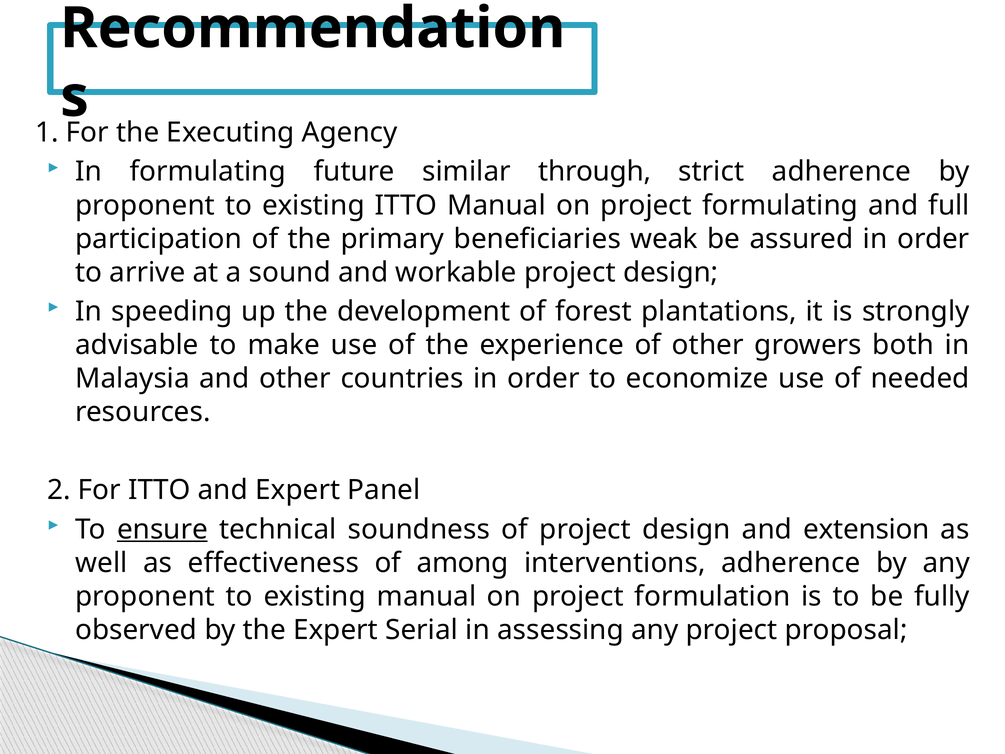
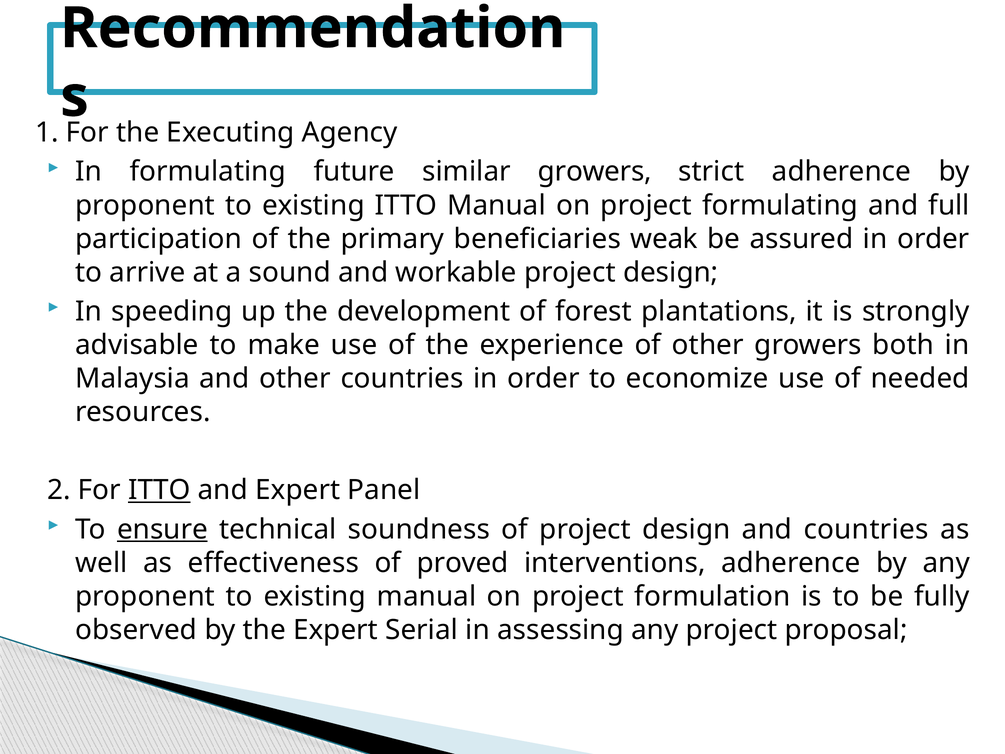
similar through: through -> growers (595, 172)
ITTO underline: none -> present (159, 490)
and extension: extension -> countries (866, 529)
among: among -> proved (463, 563)
